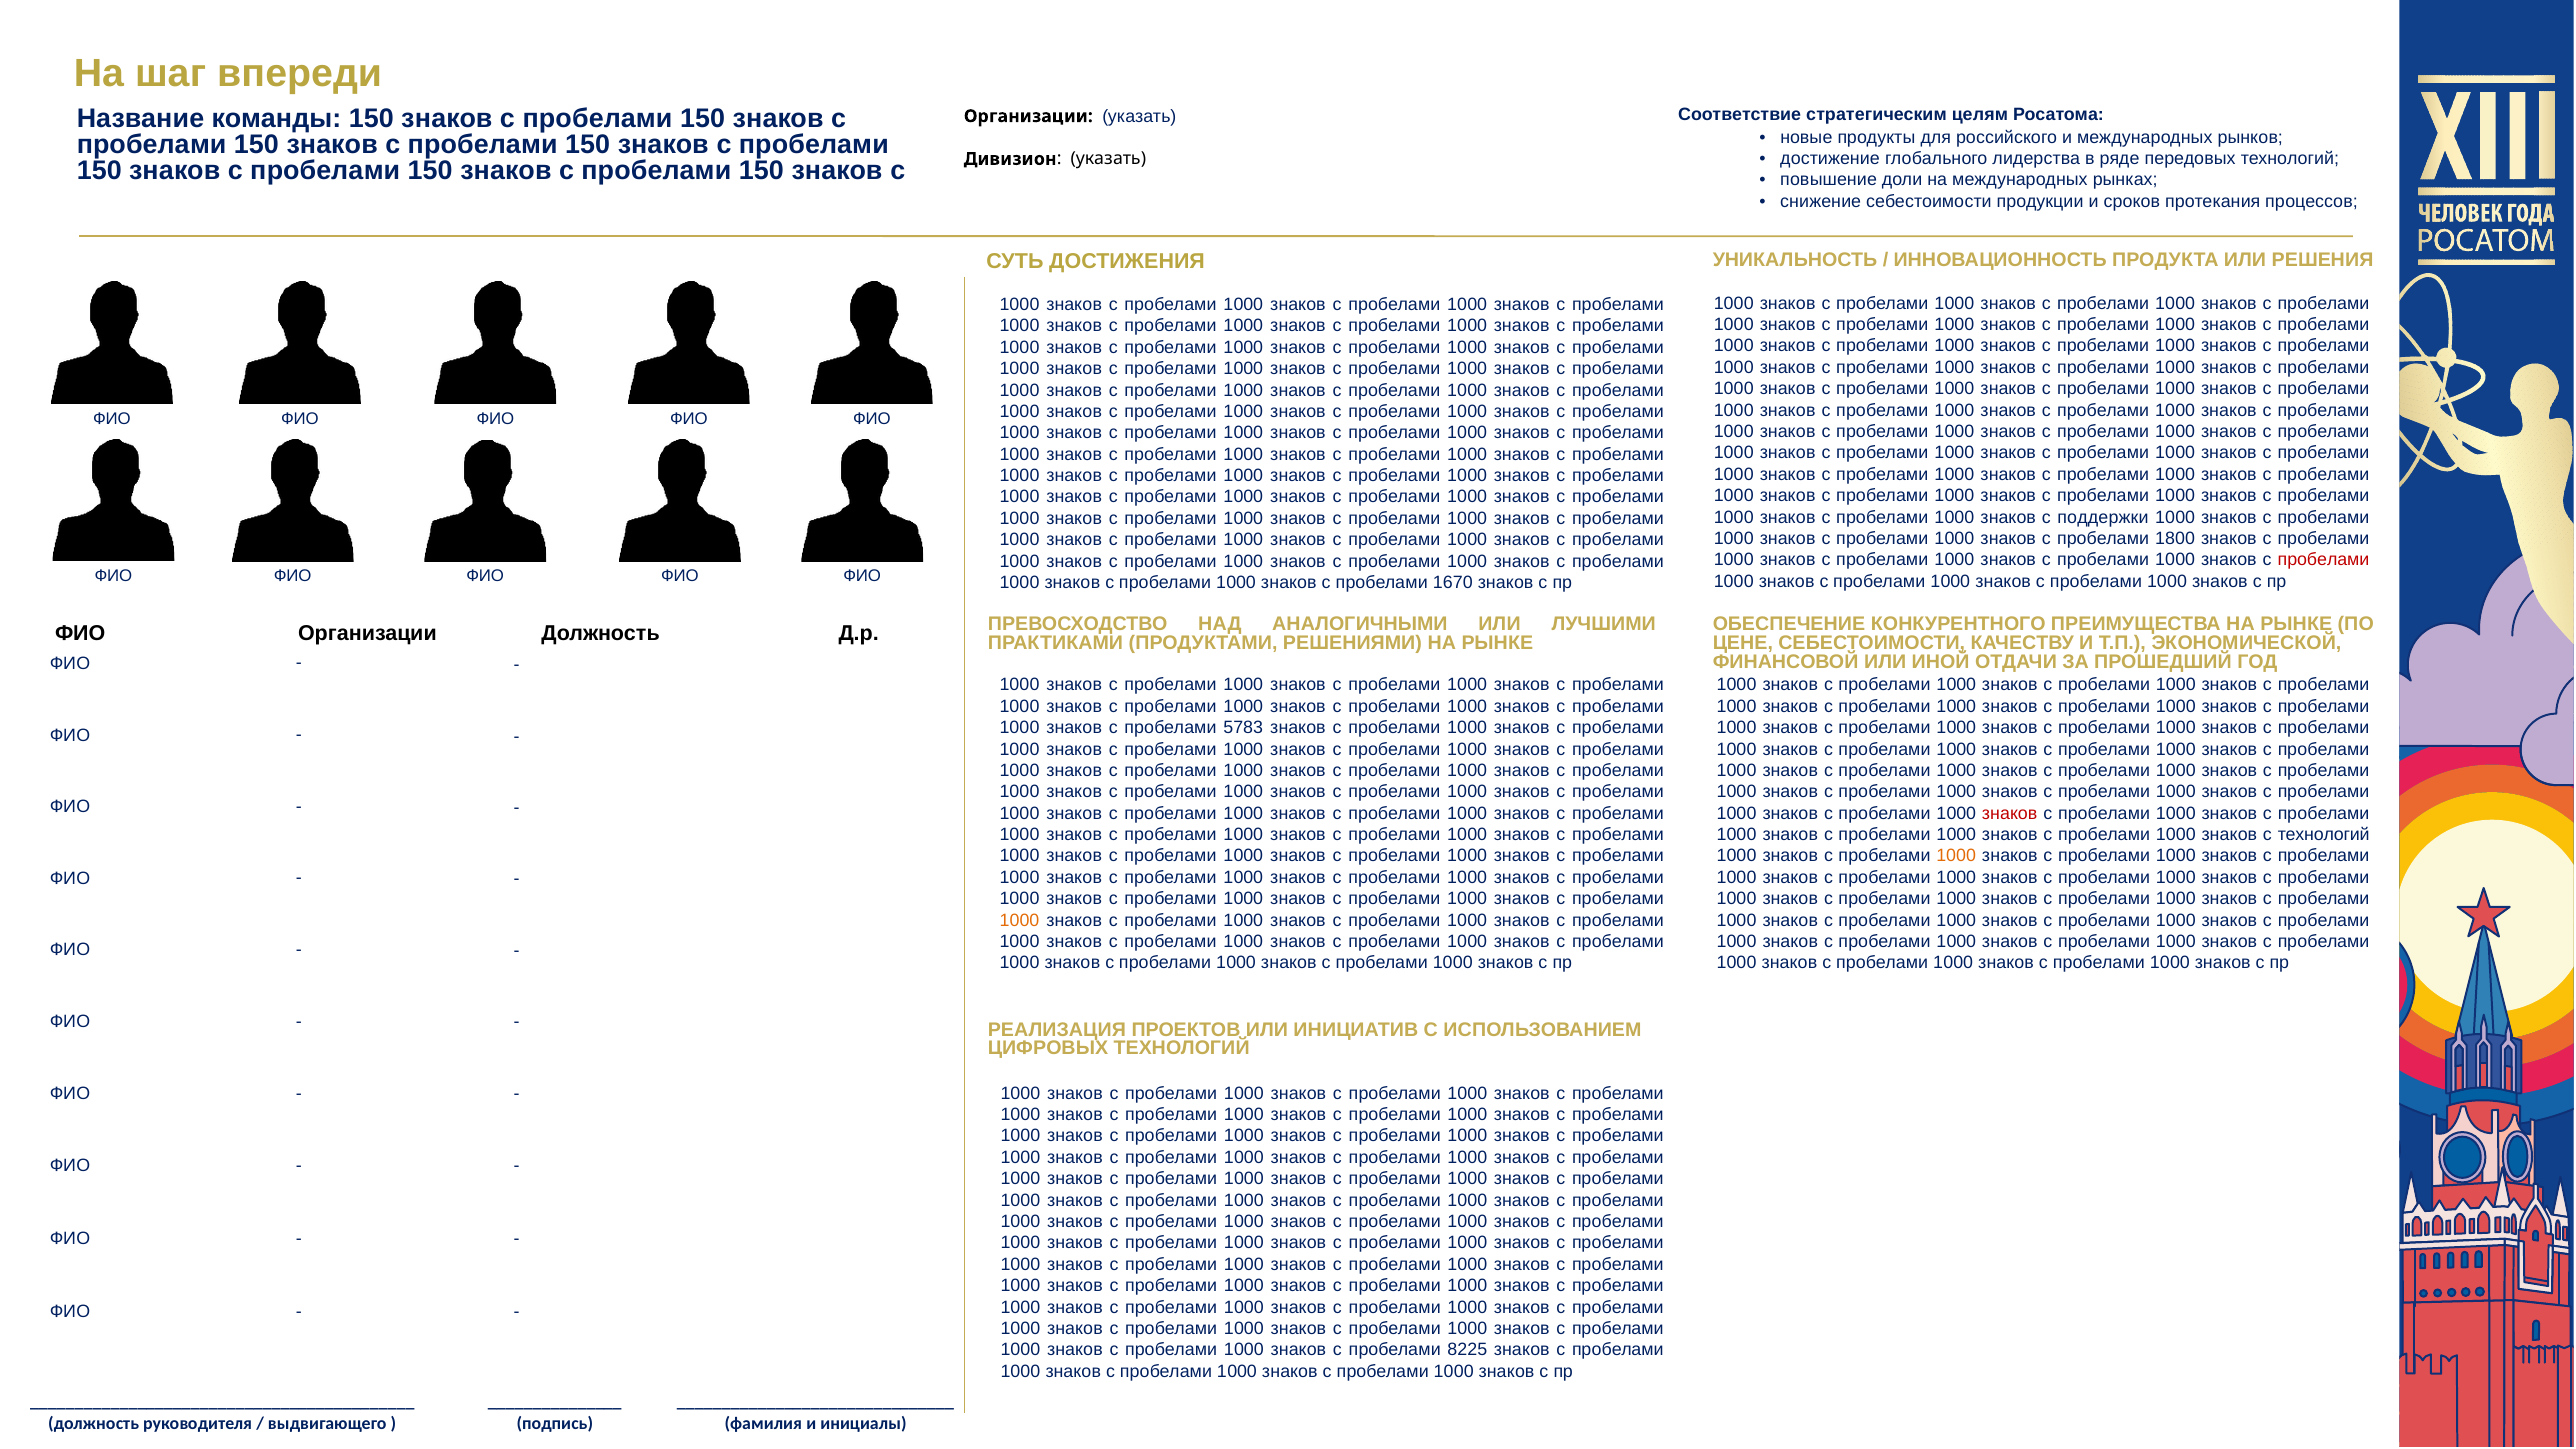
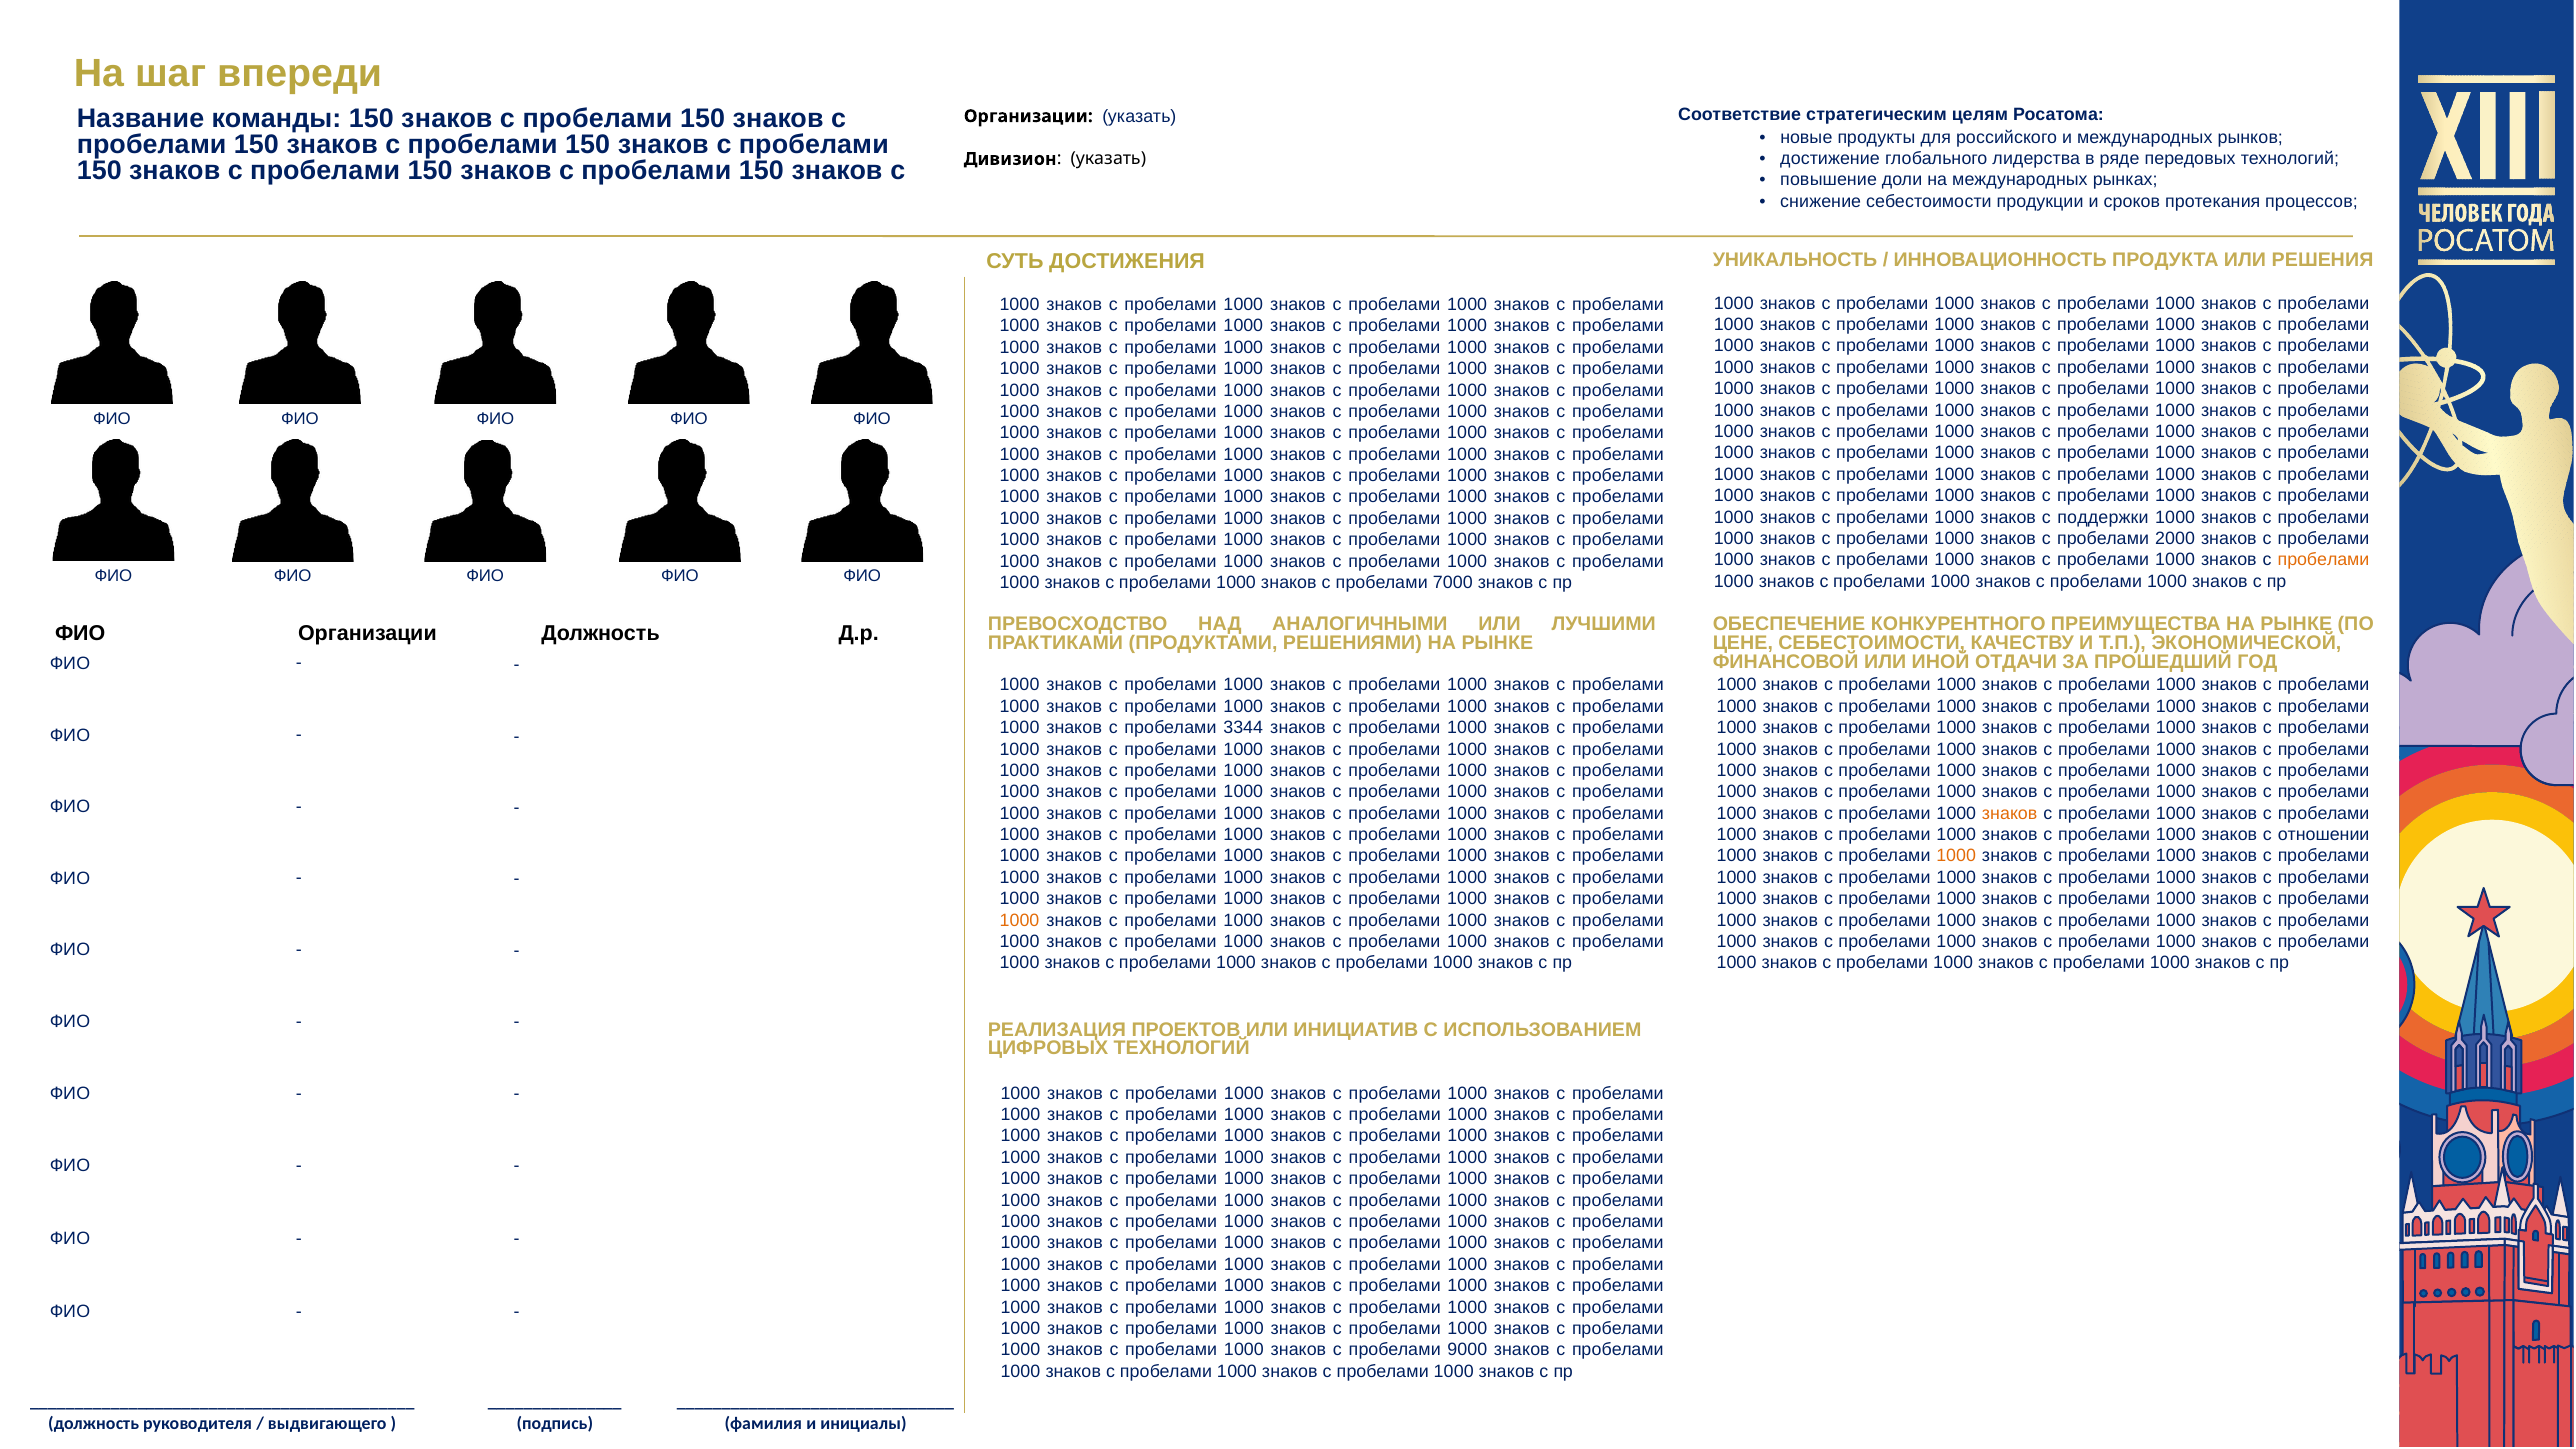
1800: 1800 -> 2000 (2175, 539)
пробелами colour: red -> orange (2324, 560)
1670: 1670 -> 7000 (1453, 583)
5783: 5783 -> 3344 (1243, 728)
знаков colour: red -> orange (2010, 813)
с технологий: технологий -> отношении (2324, 835)
8225: 8225 -> 9000 (1467, 1350)
